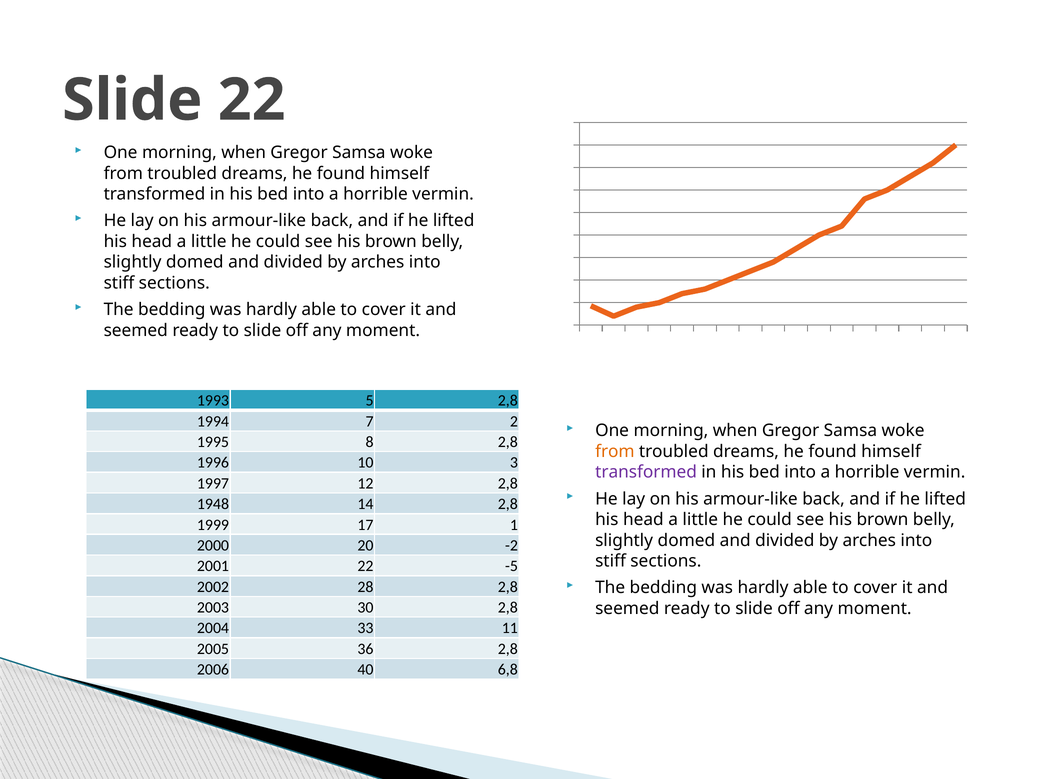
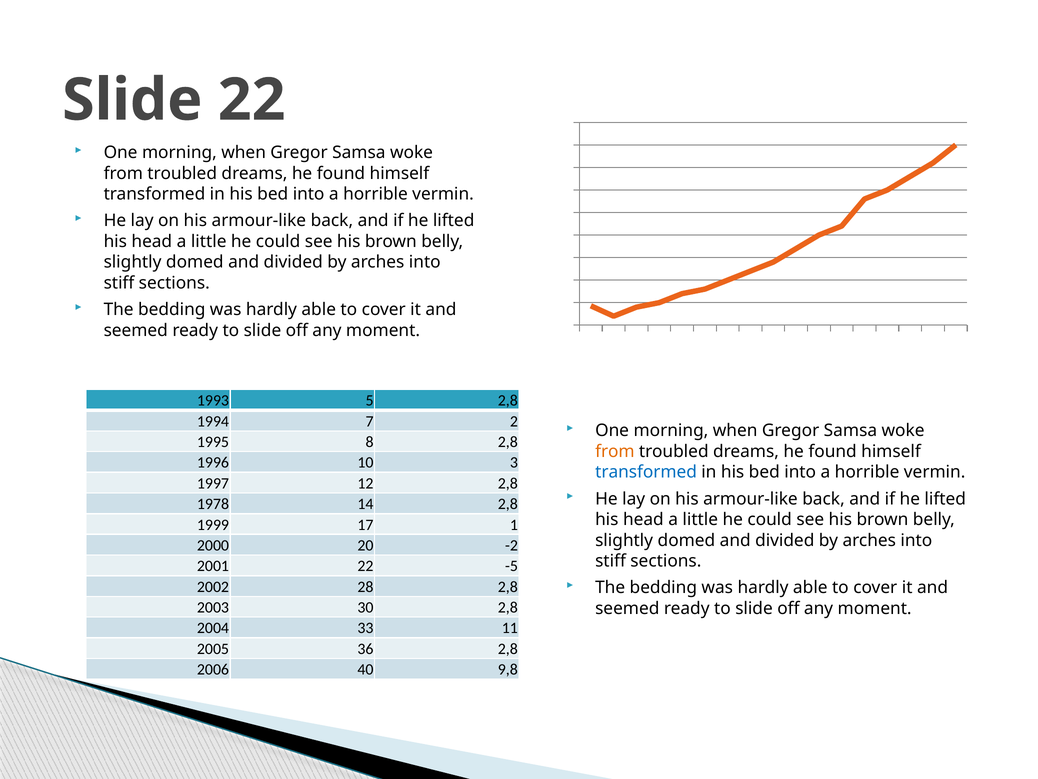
transformed colour: purple -> blue (646, 472)
1948: 1948 -> 1978 (213, 504)
6,8: 6,8 -> 9,8 (508, 669)
